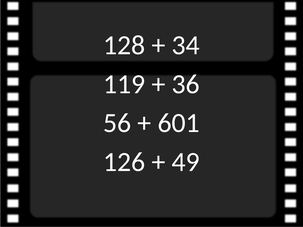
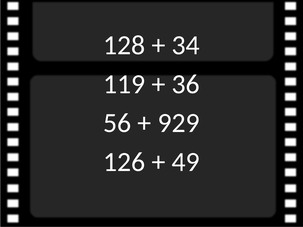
601: 601 -> 929 (179, 123)
